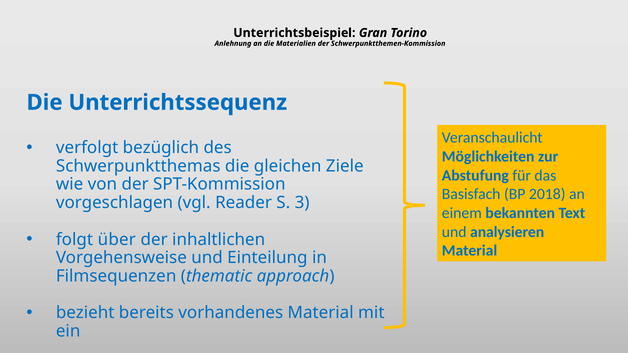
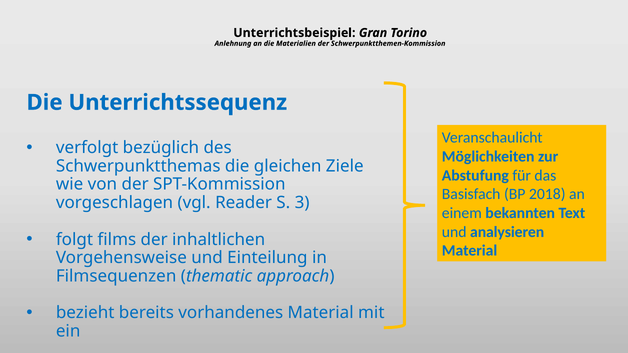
über: über -> films (117, 240)
